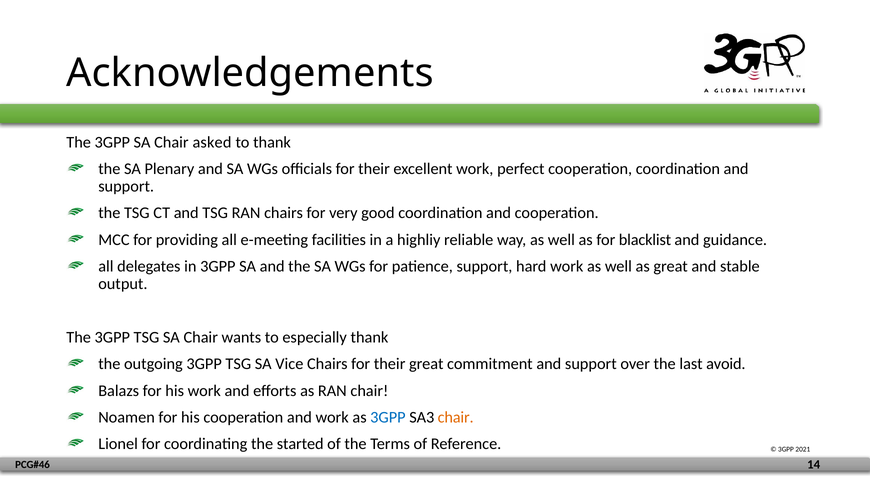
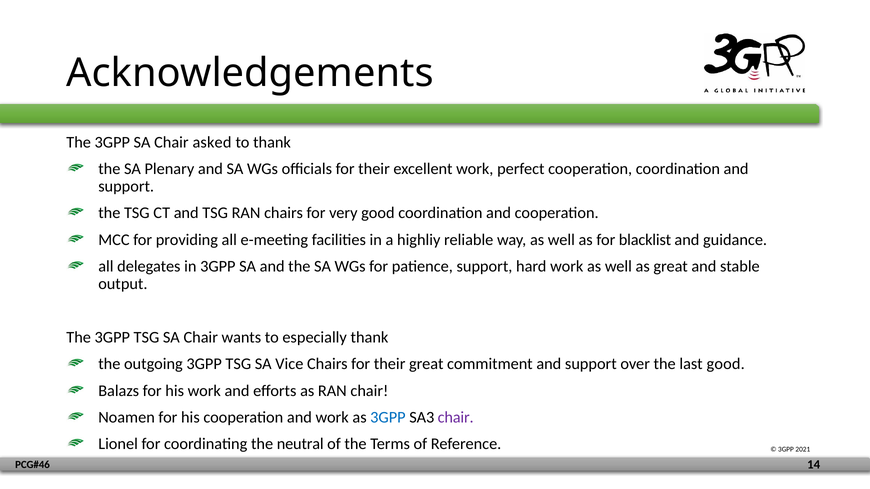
last avoid: avoid -> good (726, 364)
chair colour: orange -> purple (456, 418)
started: started -> neutral (300, 444)
